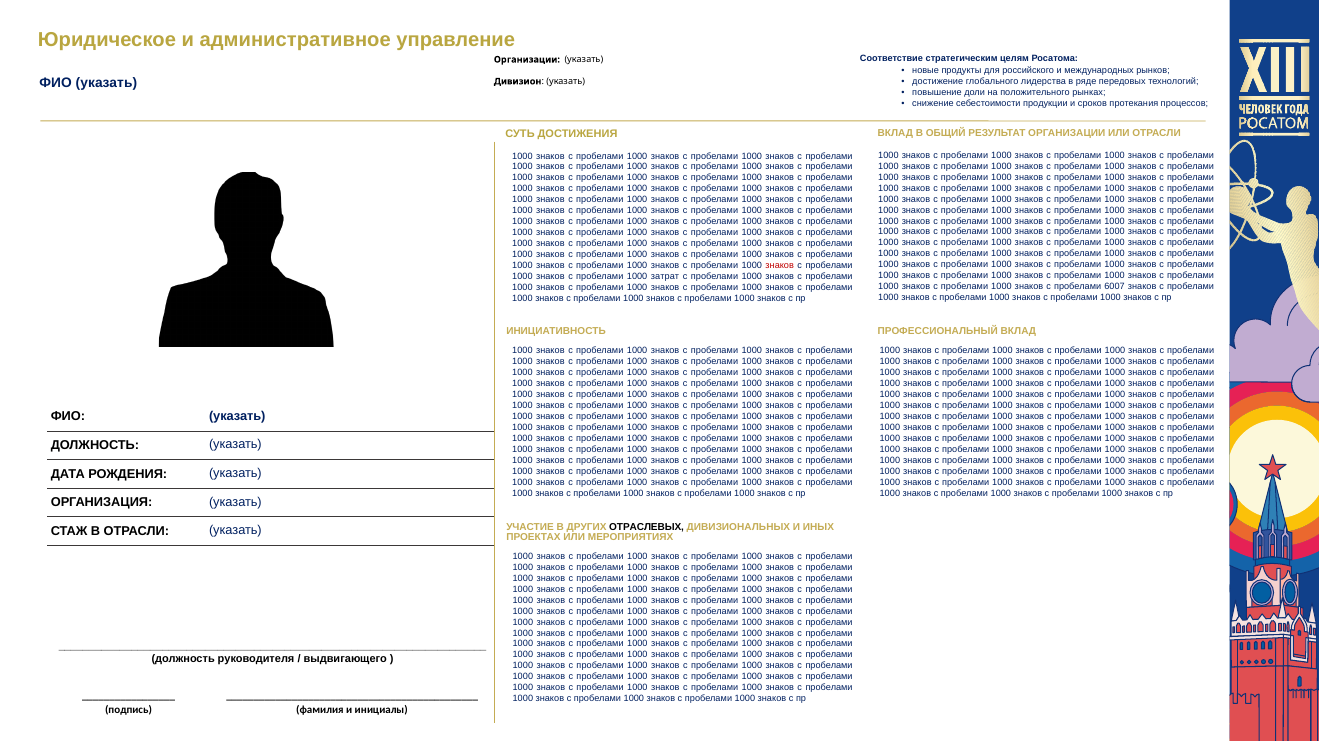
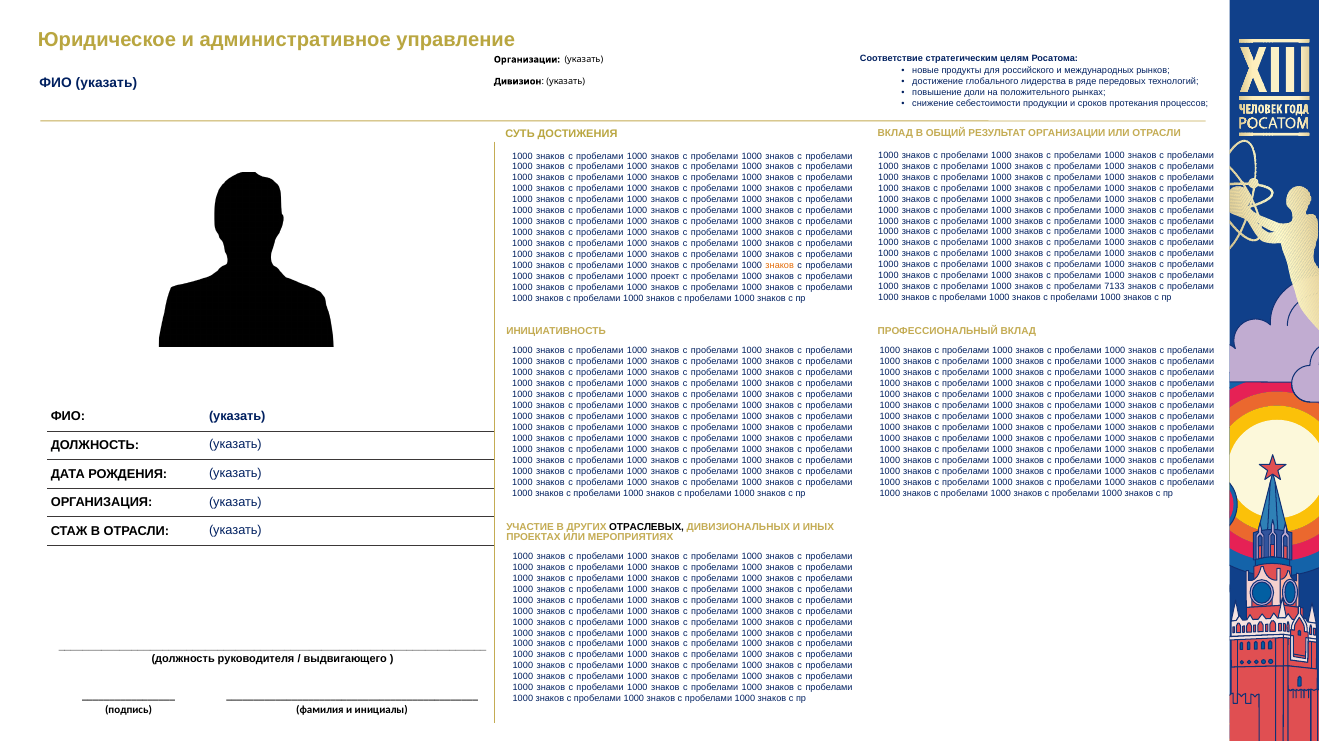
знаков colour: red -> orange (780, 266)
затрат: затрат -> проект (665, 277)
6007: 6007 -> 7133 (1115, 287)
